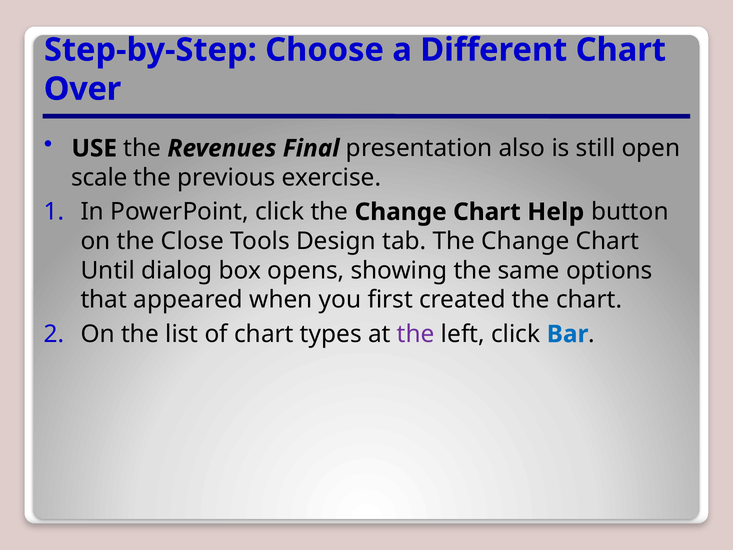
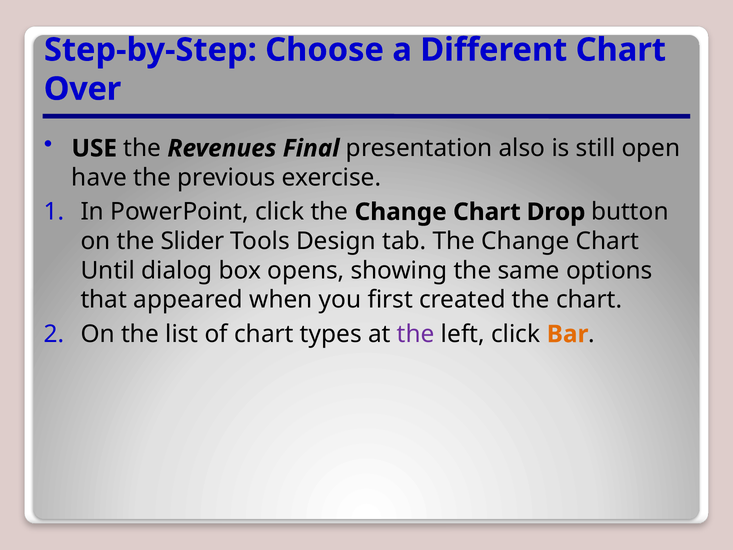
scale: scale -> have (99, 178)
Help: Help -> Drop (556, 212)
Close: Close -> Slider (193, 241)
Bar colour: blue -> orange (568, 334)
